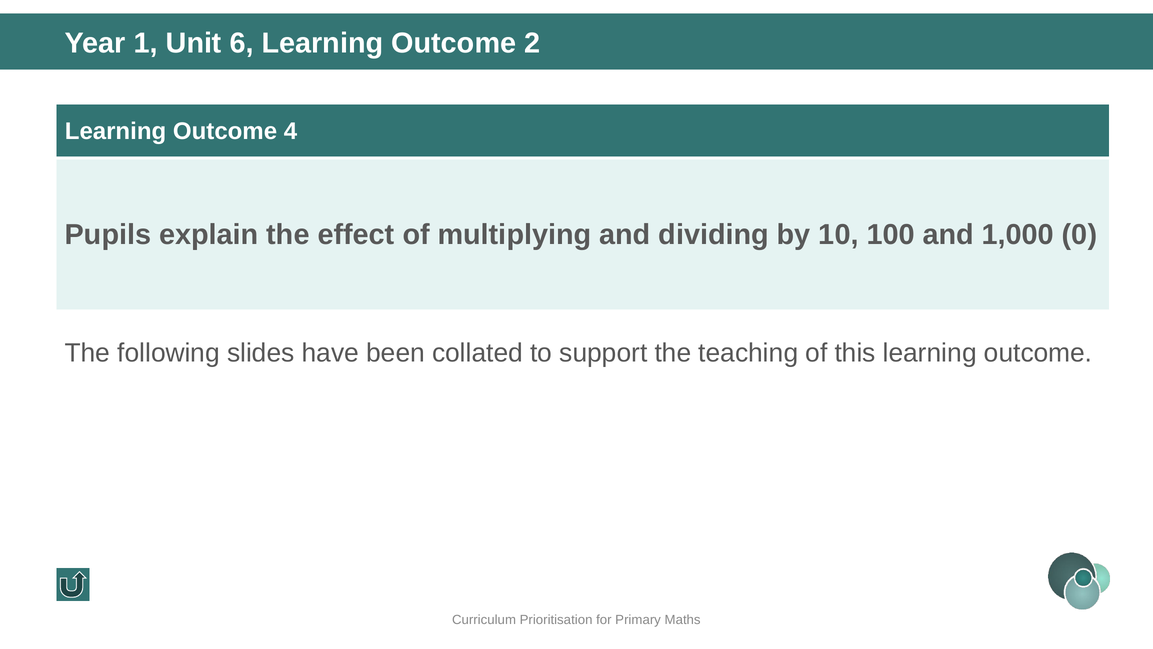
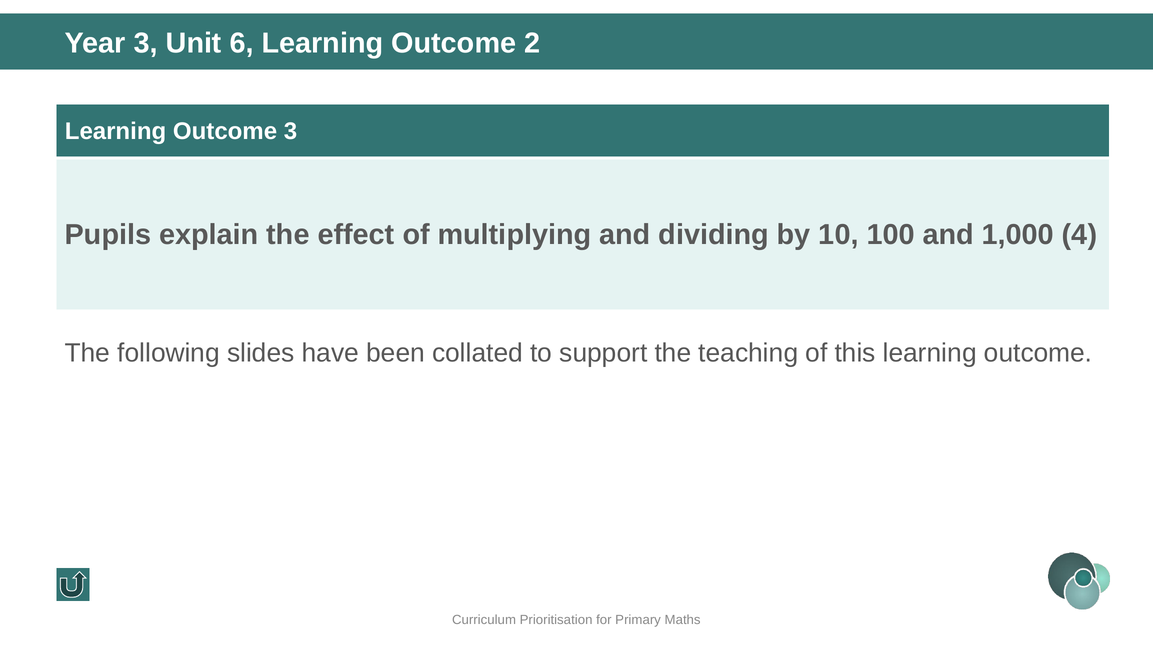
Year 1: 1 -> 3 (146, 43)
Outcome 4: 4 -> 3 (290, 131)
0: 0 -> 4 (1079, 234)
